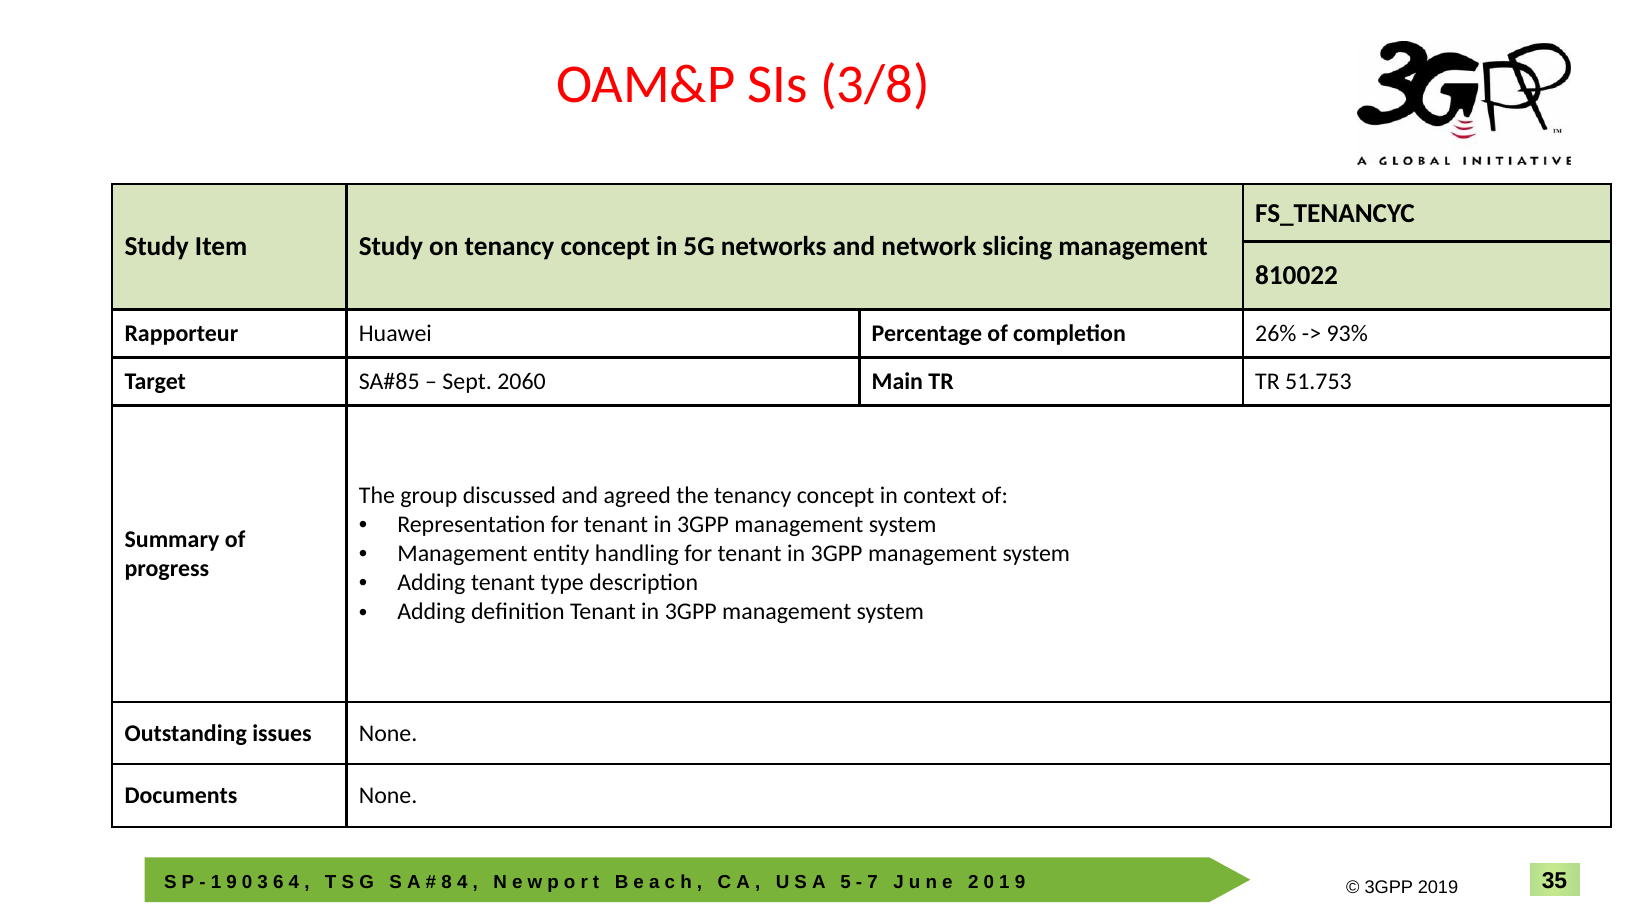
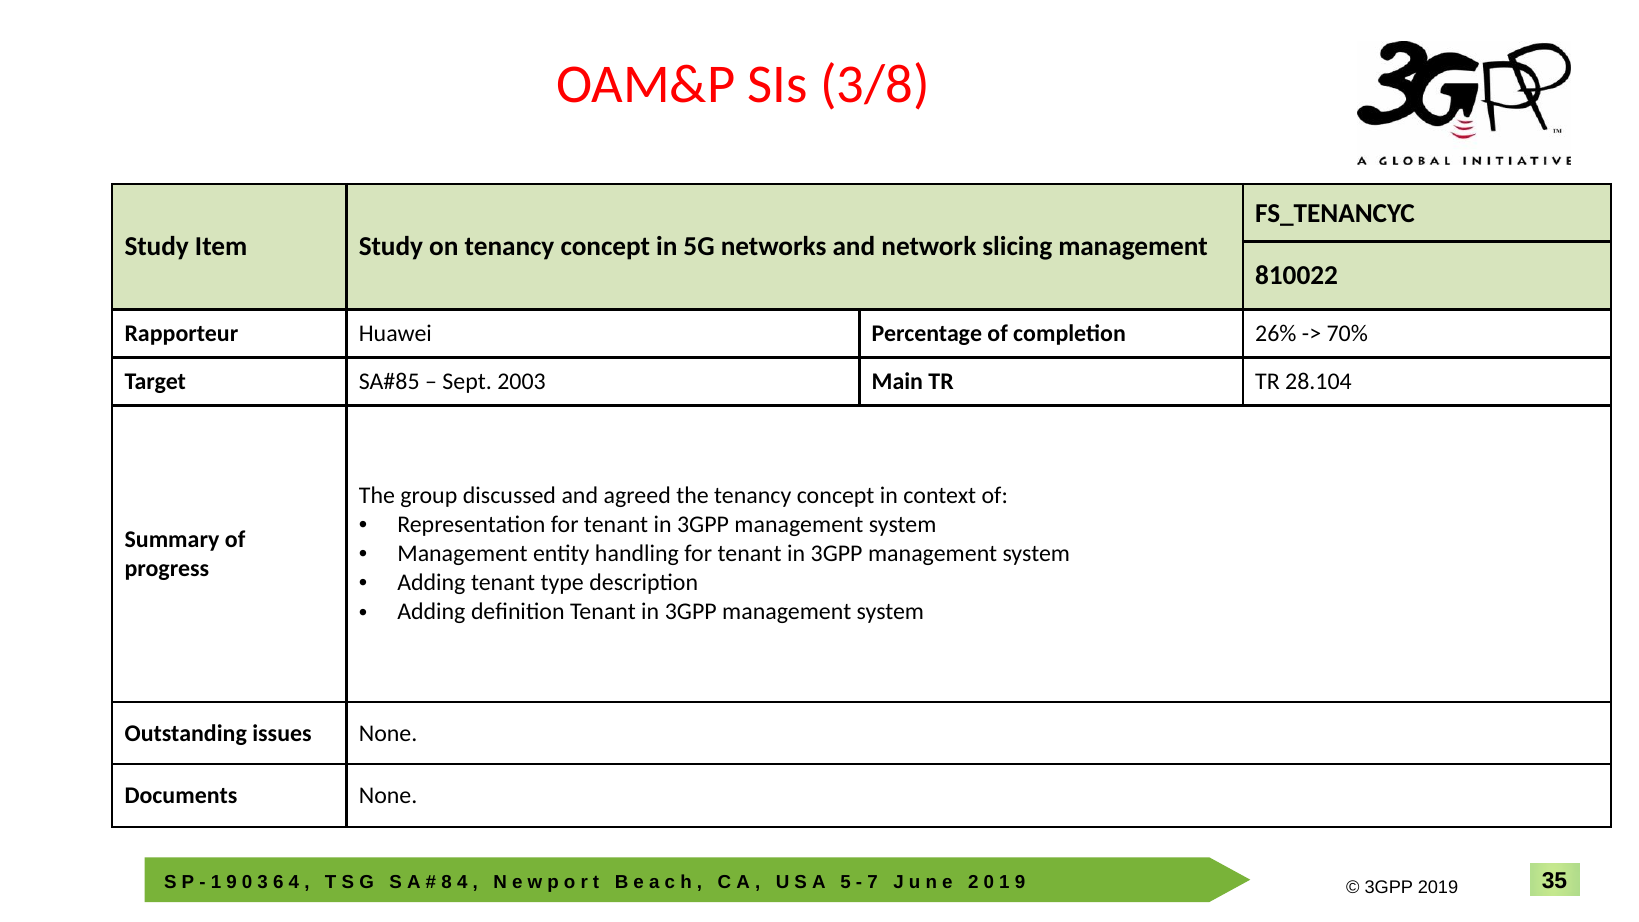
93%: 93% -> 70% (1347, 334)
2060: 2060 -> 2003 (522, 382)
51.753: 51.753 -> 28.104 (1318, 382)
